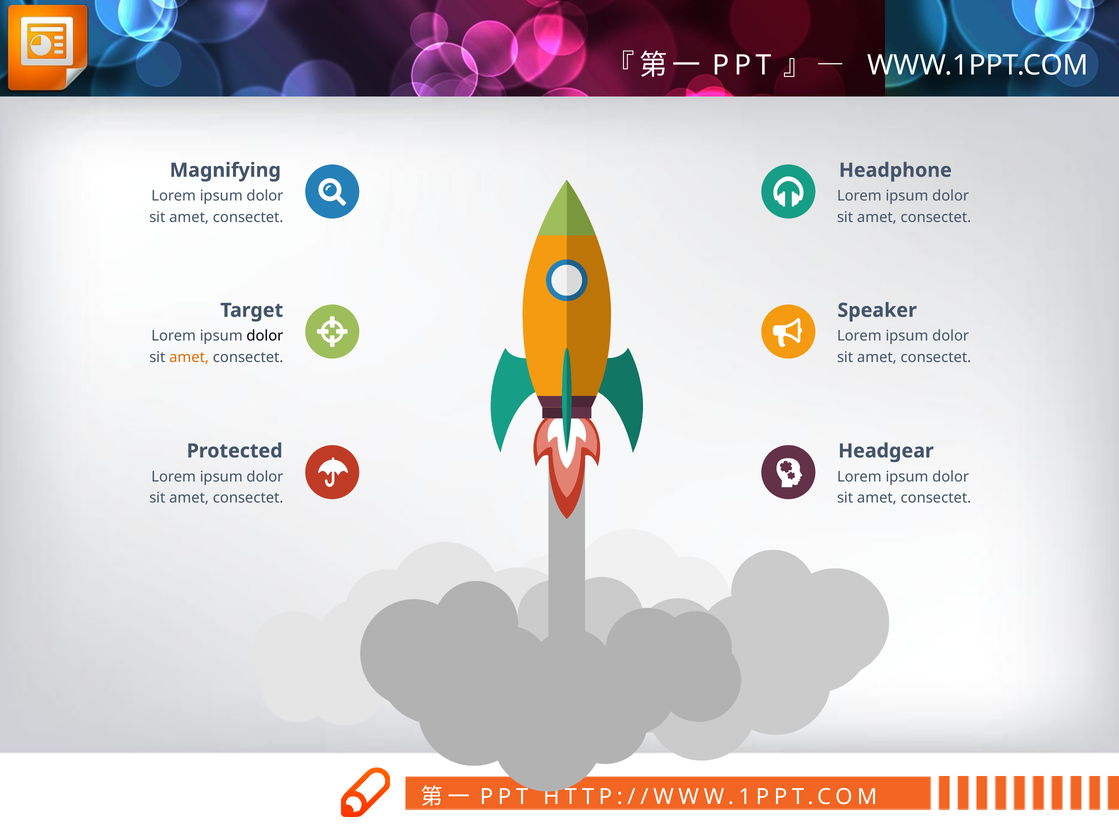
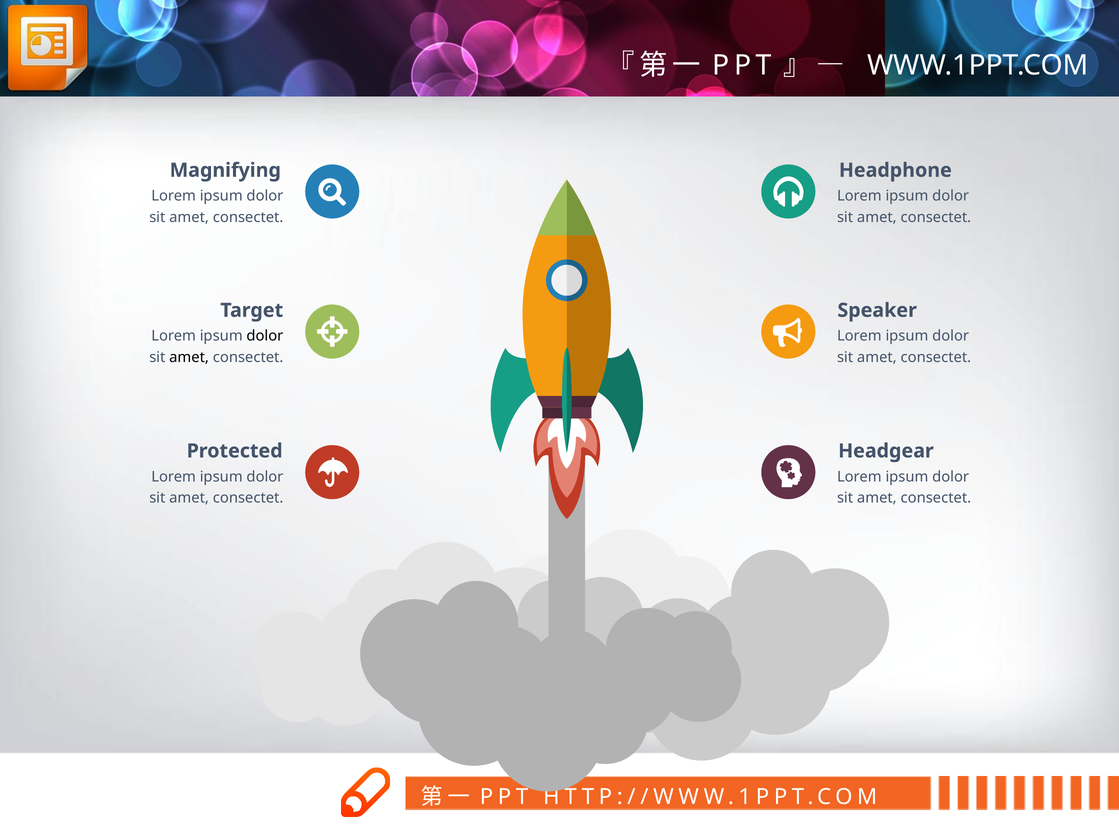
amet colour: orange -> black (189, 357)
